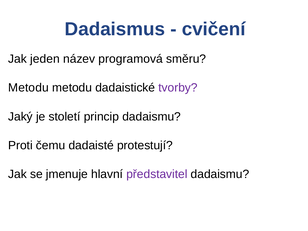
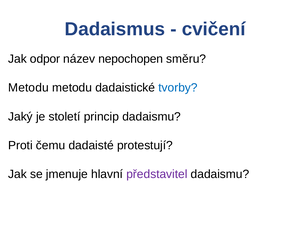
jeden: jeden -> odpor (45, 59)
programová: programová -> nepochopen (131, 59)
tvorby colour: purple -> blue (178, 88)
